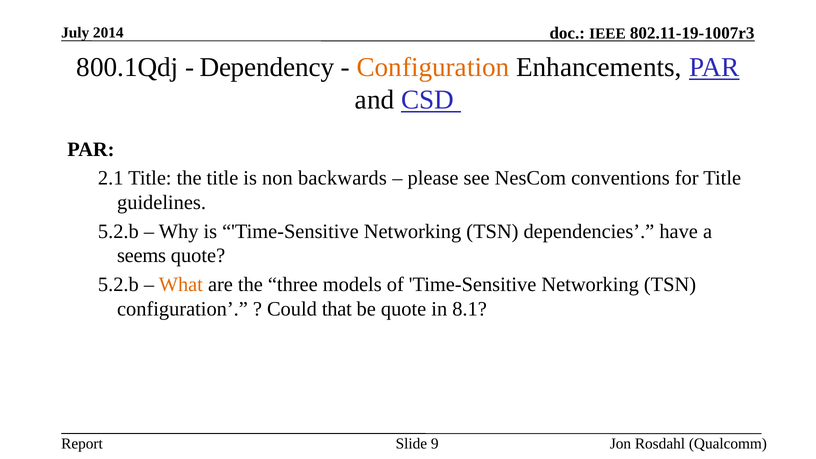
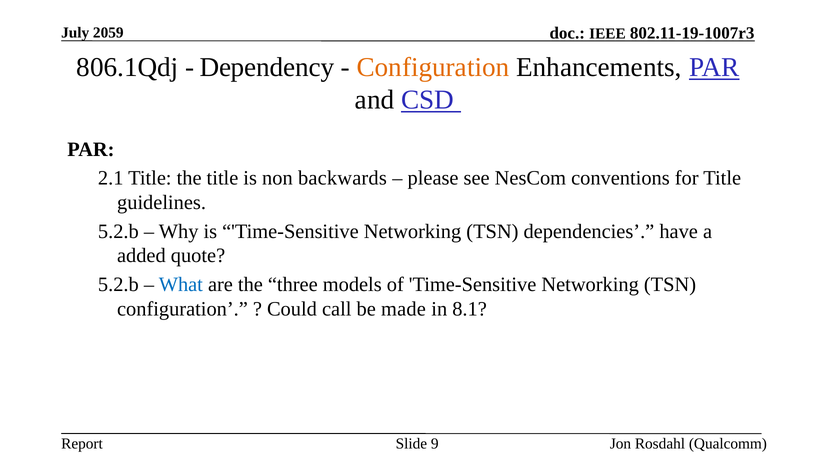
2014: 2014 -> 2059 (108, 32)
800.1Qdj: 800.1Qdj -> 806.1Qdj (127, 67)
seems: seems -> added (141, 256)
What colour: orange -> blue (181, 284)
that: that -> call (337, 309)
be quote: quote -> made (403, 309)
